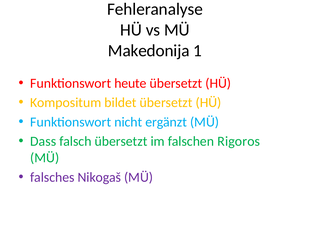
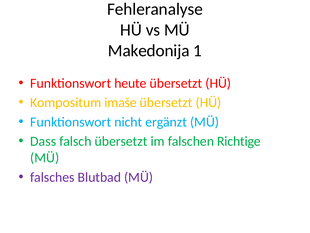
bildet: bildet -> imaše (121, 102)
Rigoros: Rigoros -> Richtige (239, 141)
Nikogaš: Nikogaš -> Blutbad (99, 177)
